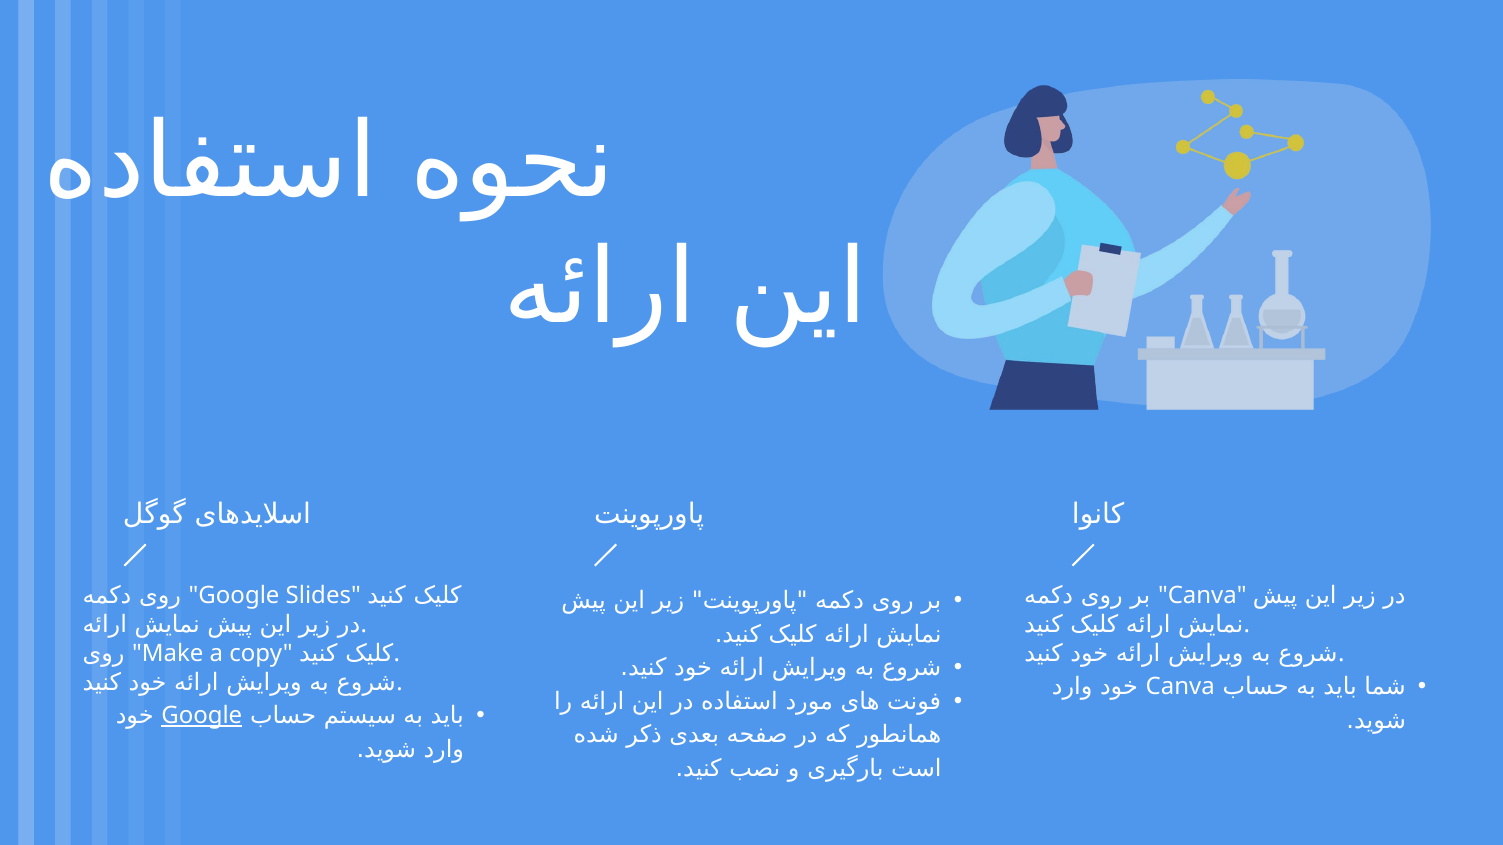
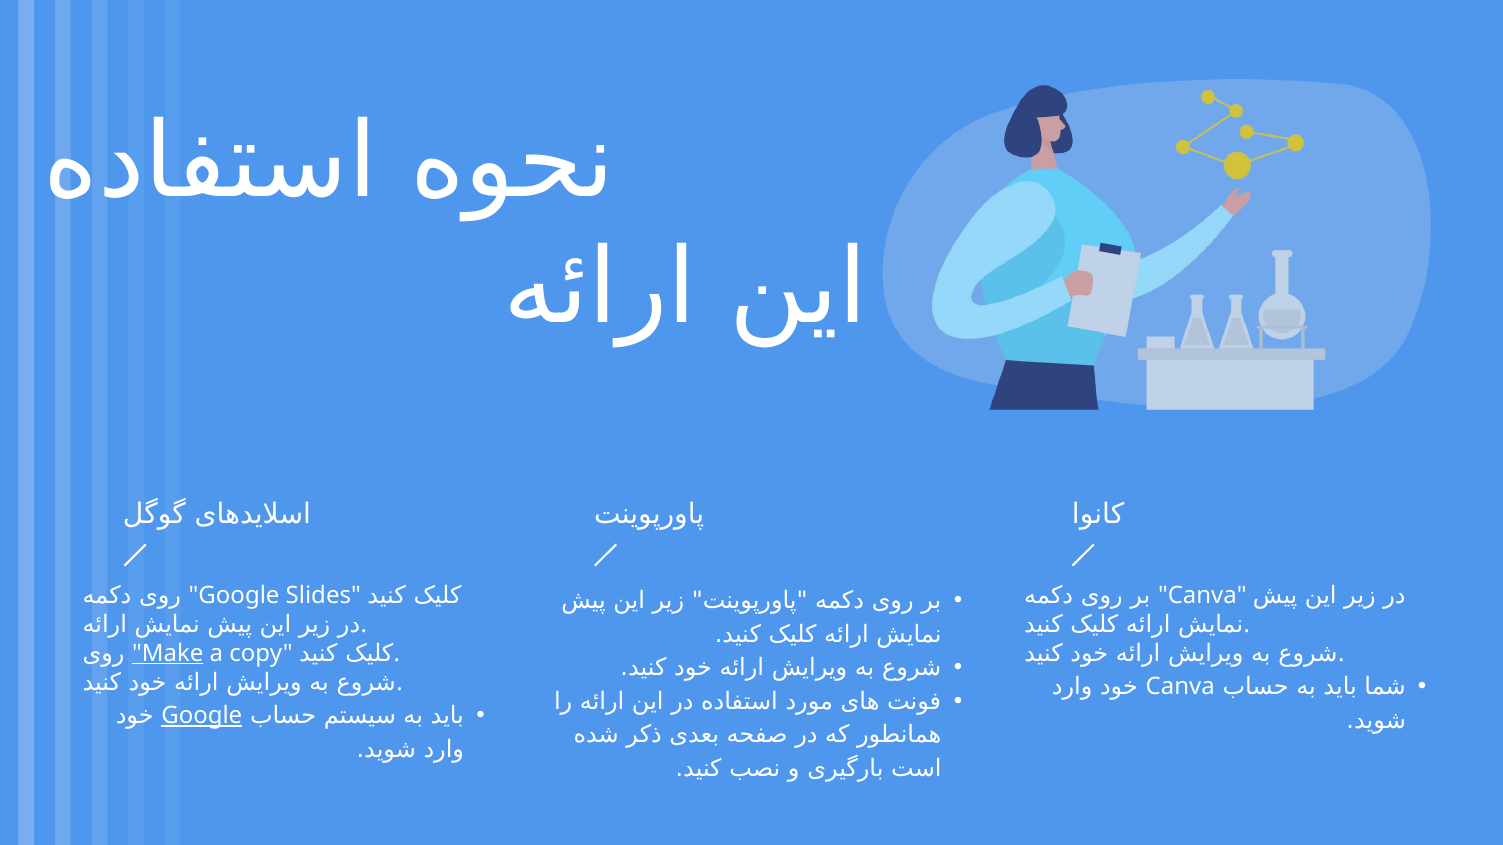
Make underline: none -> present (168, 654)
